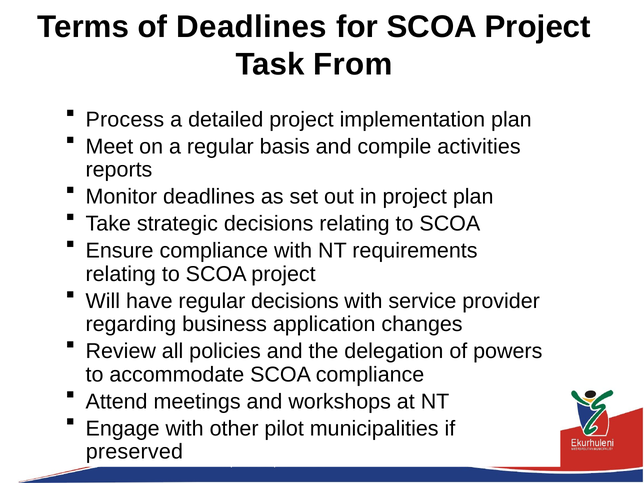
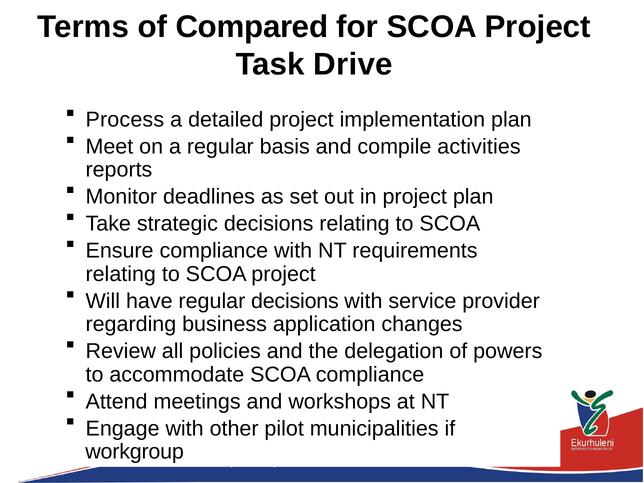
of Deadlines: Deadlines -> Compared (252, 27)
From: From -> Drive (353, 64)
preserved: preserved -> workgroup (135, 452)
